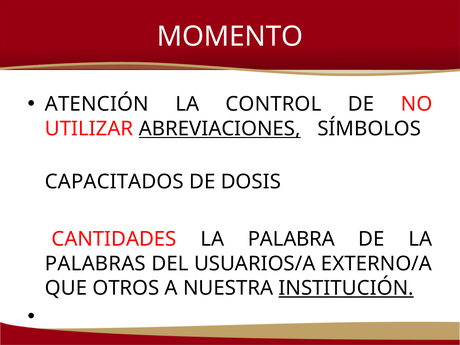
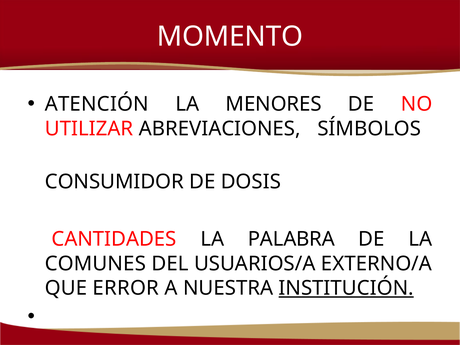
CONTROL: CONTROL -> MENORES (274, 104)
ABREVIACIONES underline: present -> none (220, 129)
CAPACITADOS: CAPACITADOS -> CONSUMIDOR (114, 182)
PALABRAS: PALABRAS -> COMUNES (95, 264)
OTROS: OTROS -> ERROR (126, 288)
